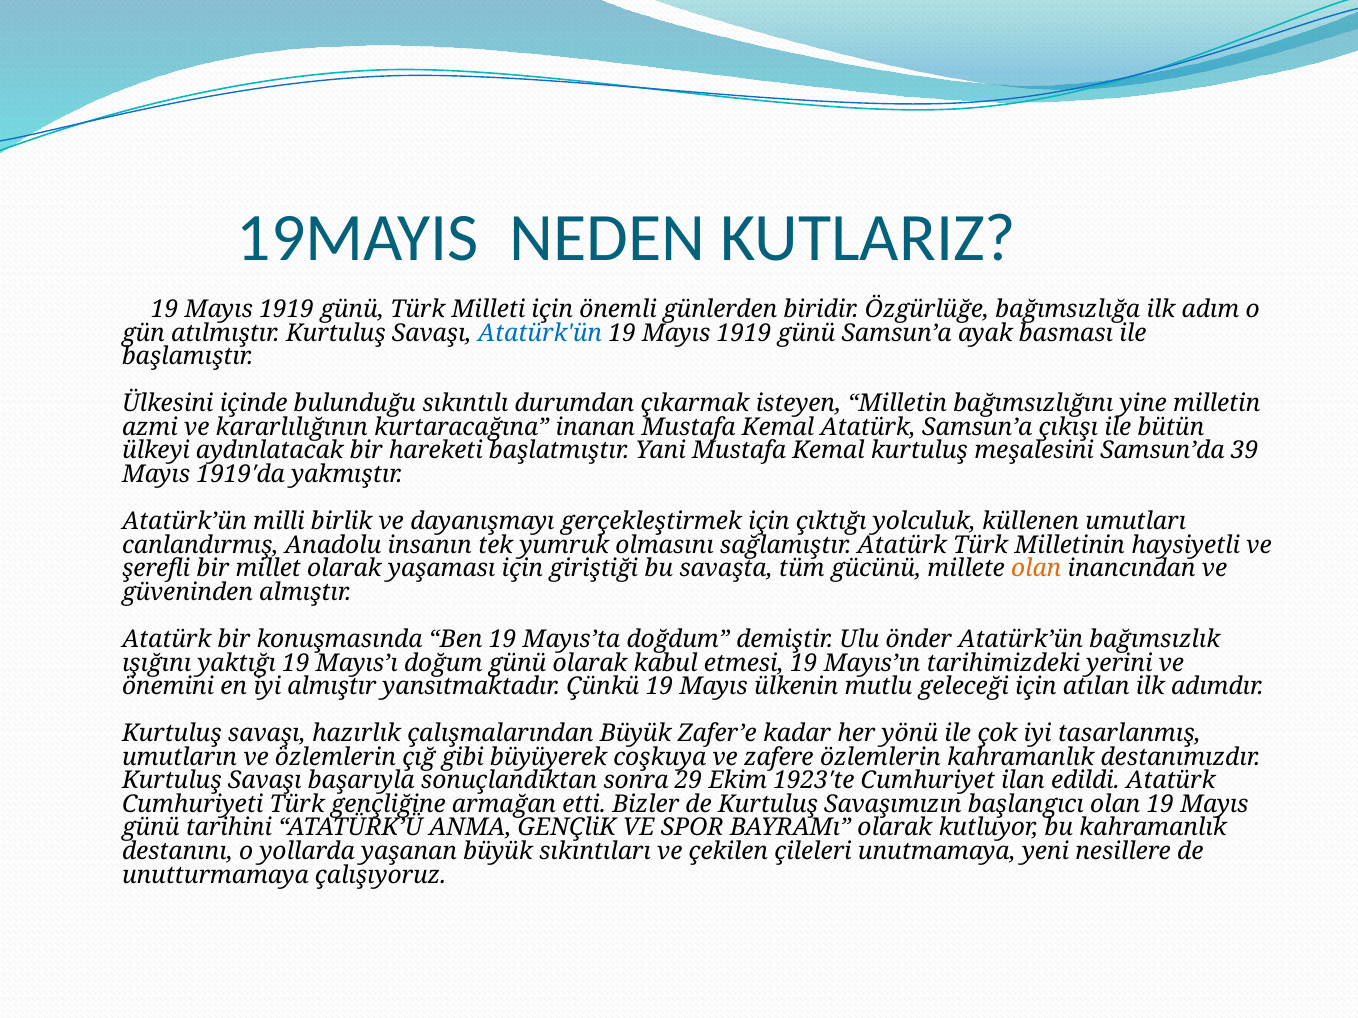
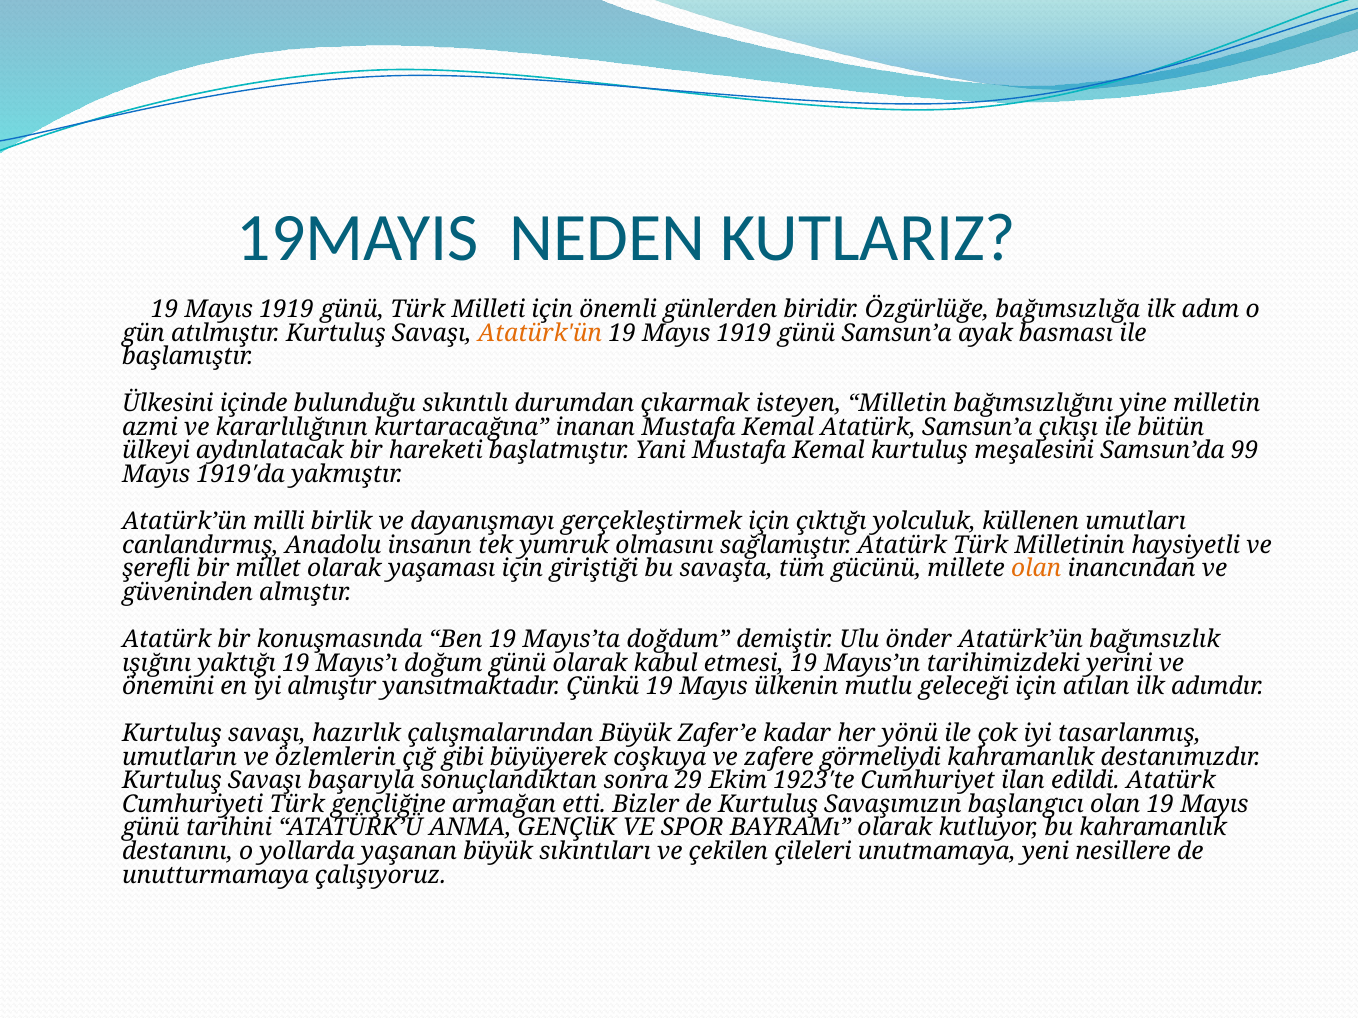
Atatürk'ün colour: blue -> orange (540, 333)
39: 39 -> 99 (1245, 451)
zafere özlemlerin: özlemlerin -> görmeliydi (880, 758)
